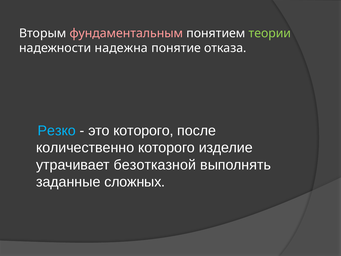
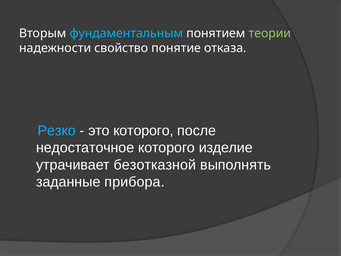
фундаментальным colour: pink -> light blue (126, 33)
надежна: надежна -> свойство (121, 48)
количественно: количественно -> недостаточное (85, 148)
сложных: сложных -> прибора (135, 182)
